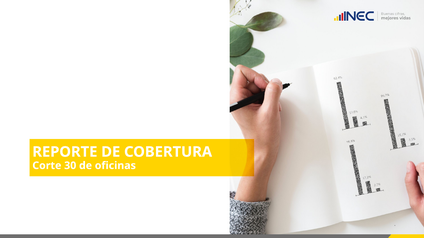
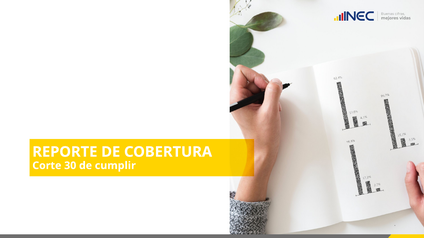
oficinas: oficinas -> cumplir (115, 166)
